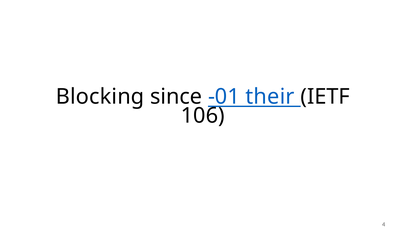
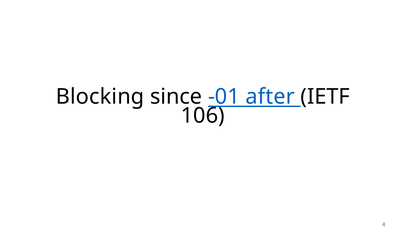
their: their -> after (270, 96)
